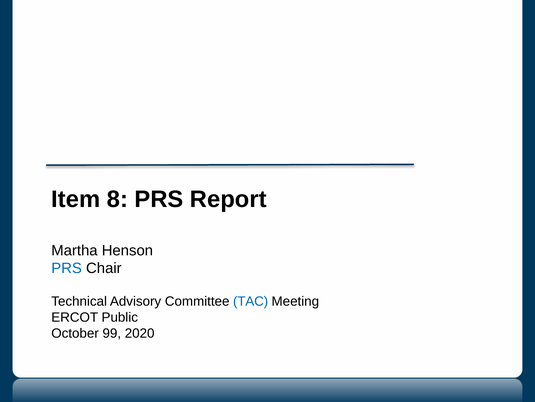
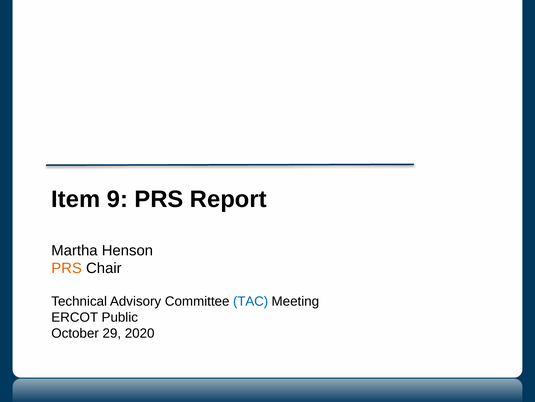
8: 8 -> 9 (117, 199)
PRS colour: blue -> orange (67, 268)
99: 99 -> 29 (112, 333)
